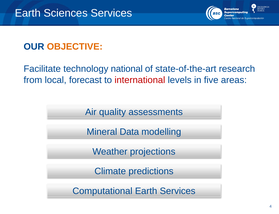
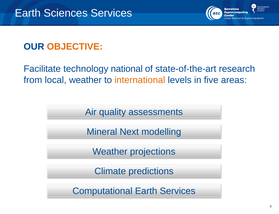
local forecast: forecast -> weather (85, 80)
international colour: red -> orange (140, 80)
Data: Data -> Next (129, 132)
